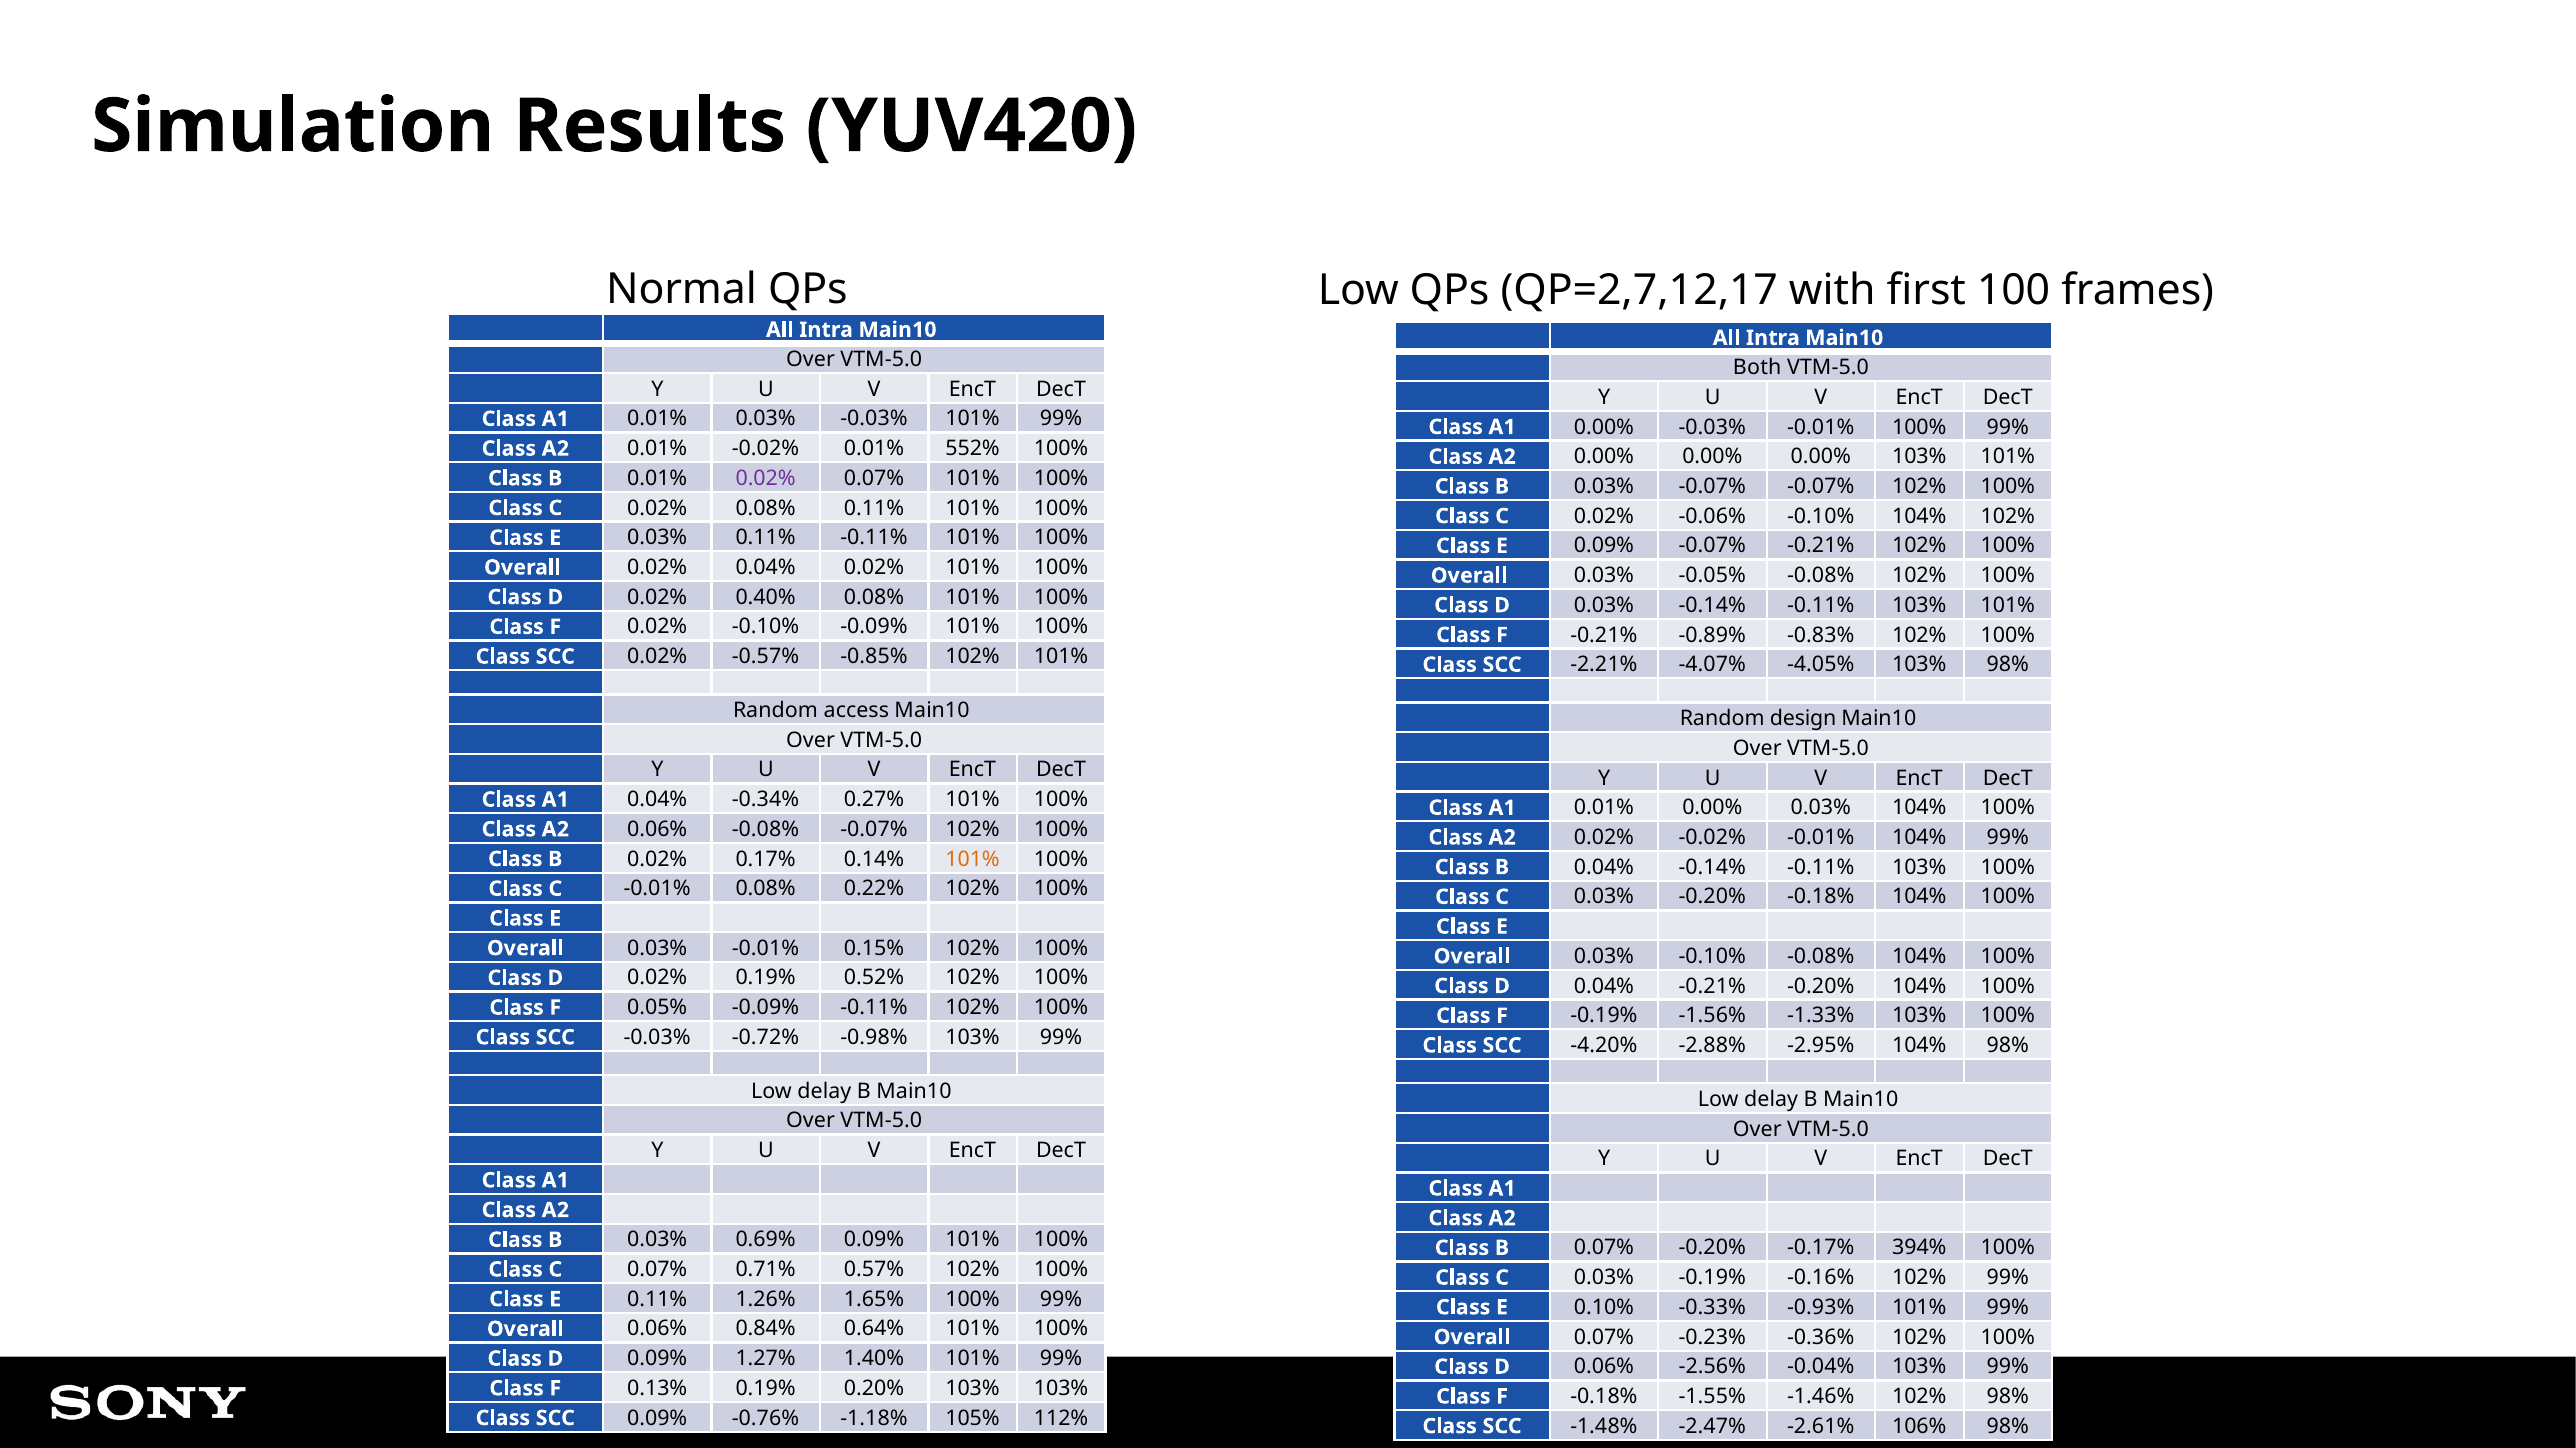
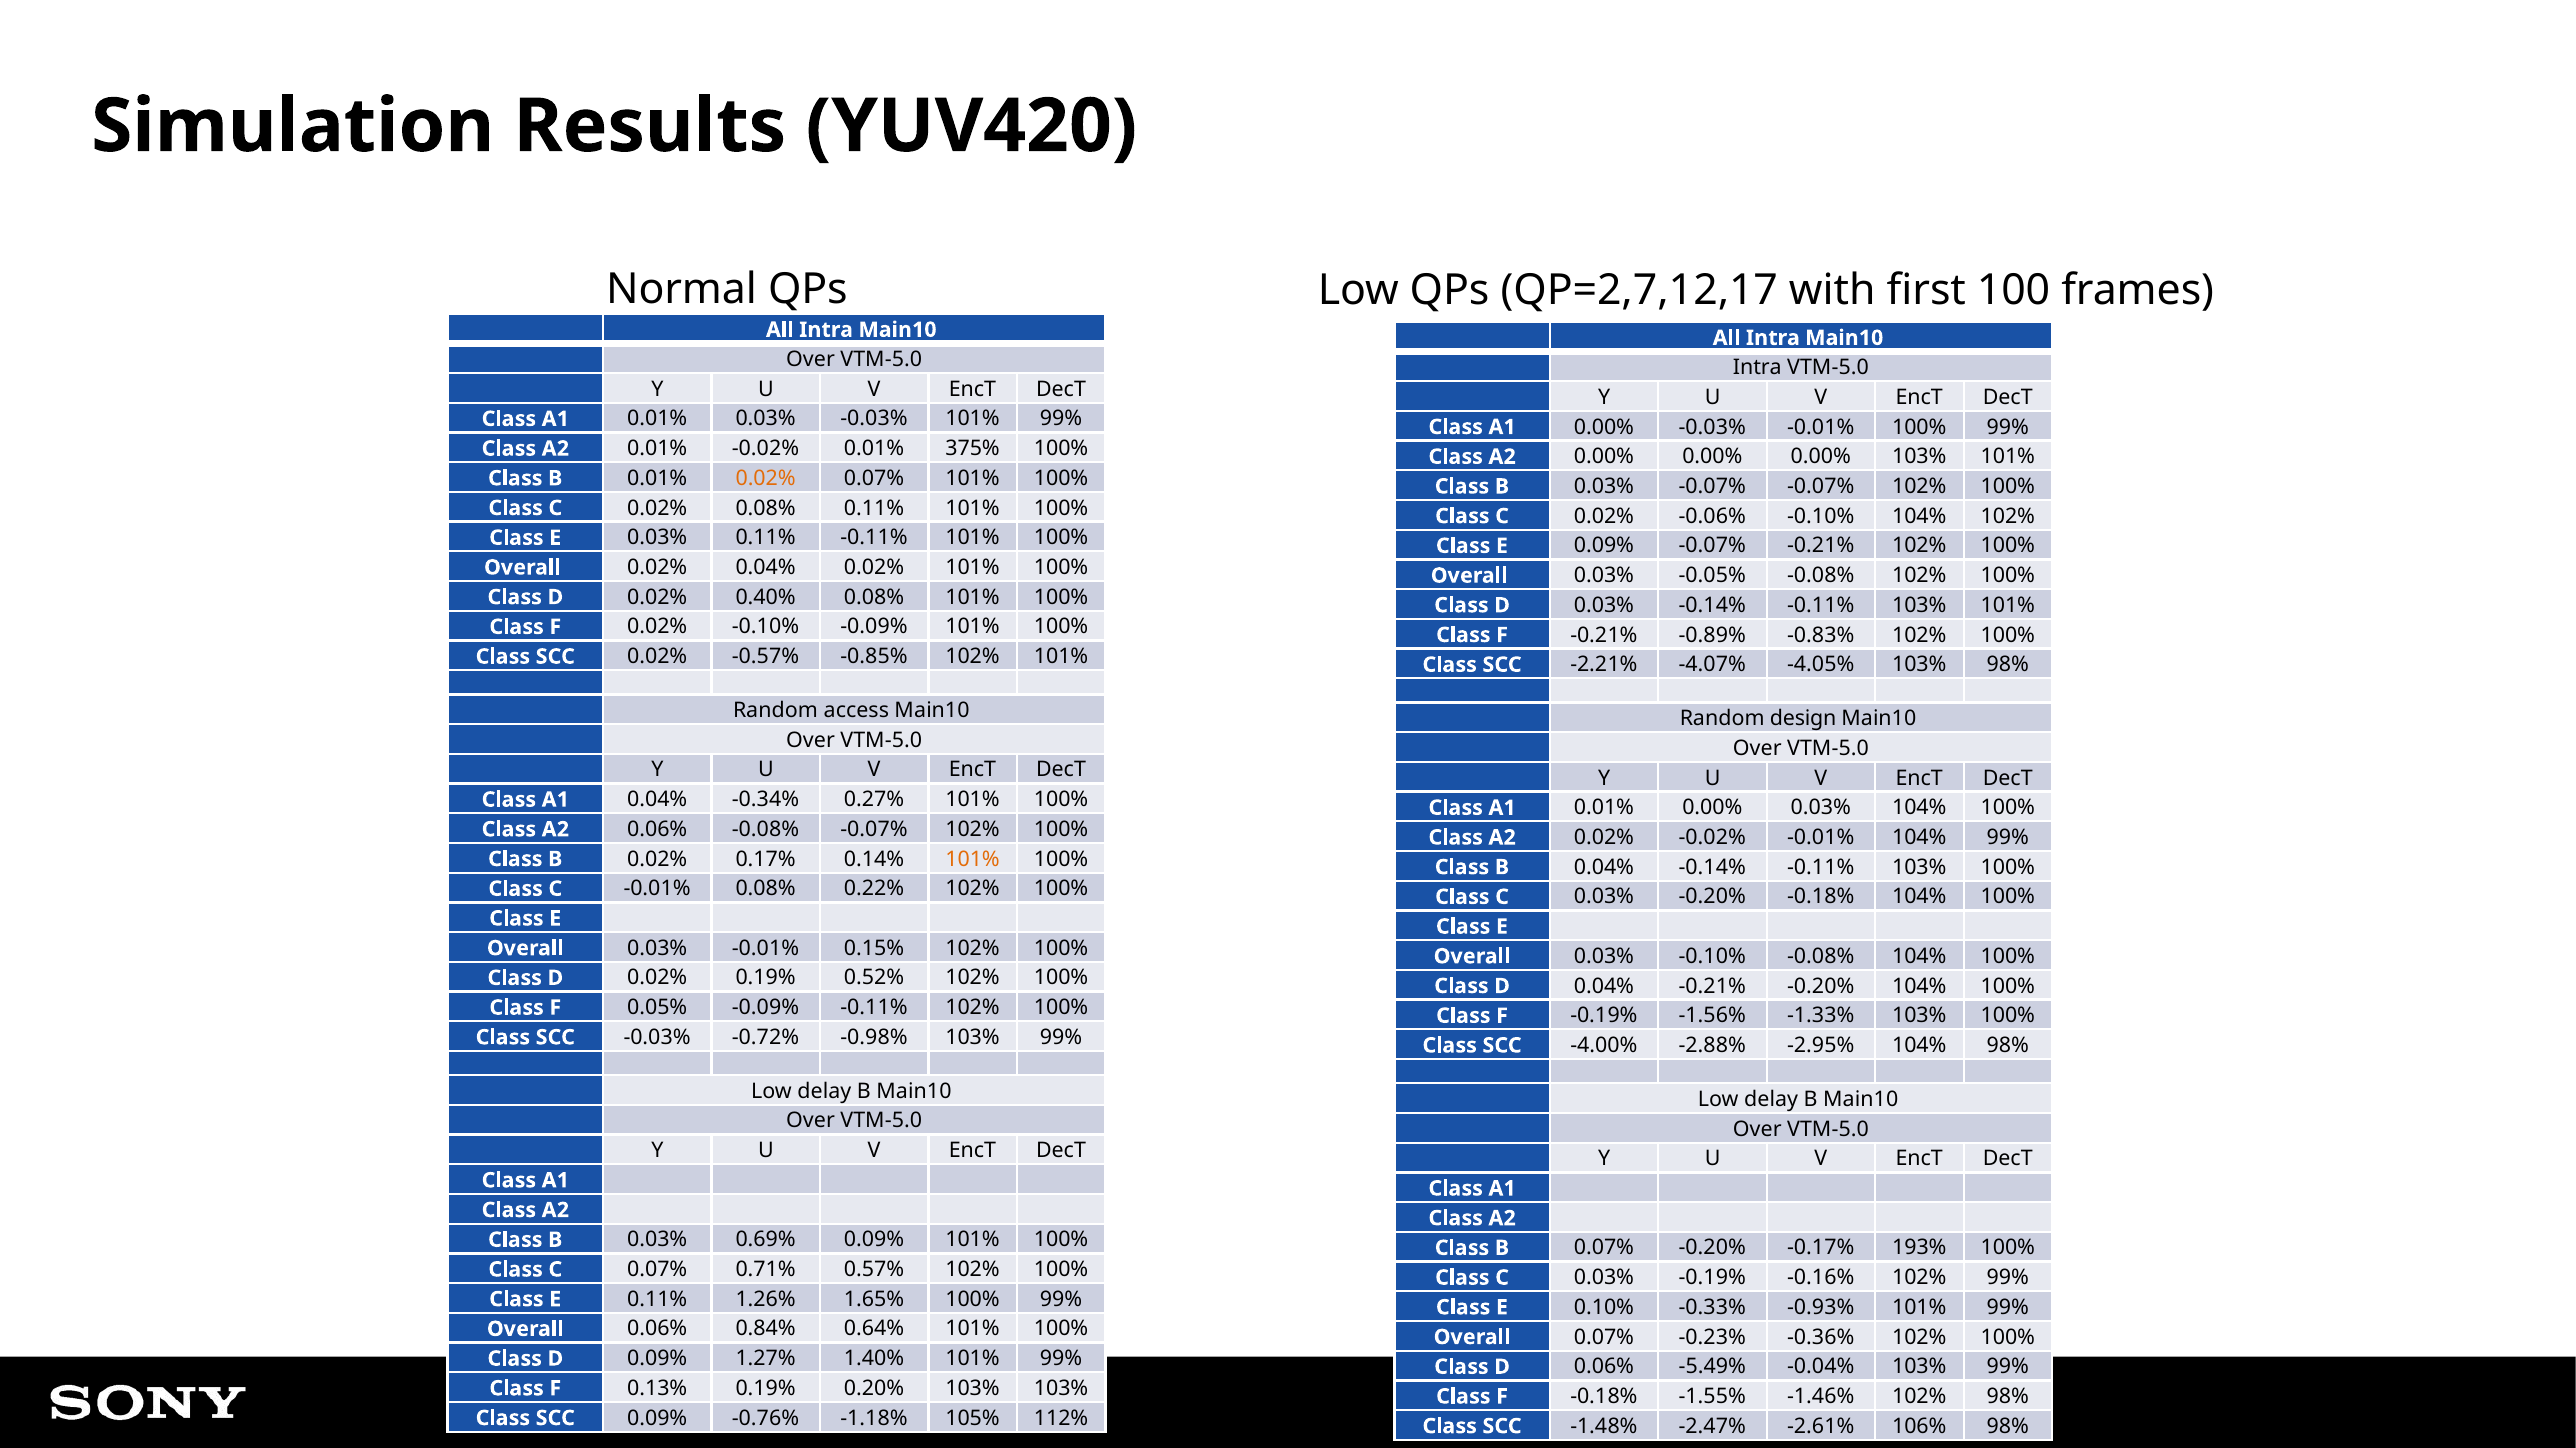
Both: Both -> Intra (1757, 368)
552%: 552% -> 375% (973, 449)
0.02% colour: purple -> orange (766, 478)
-4.20%: -4.20% -> -4.00% (1604, 1045)
394%: 394% -> 193% (1919, 1248)
-2.56%: -2.56% -> -5.49% (1712, 1367)
